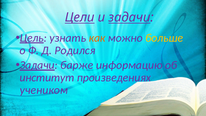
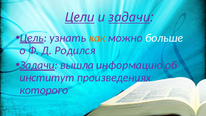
больше colour: yellow -> white (164, 38)
барже: барже -> вышла (77, 65)
учеником: учеником -> которого (44, 90)
